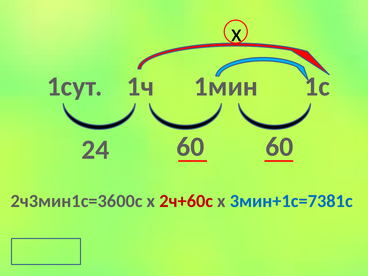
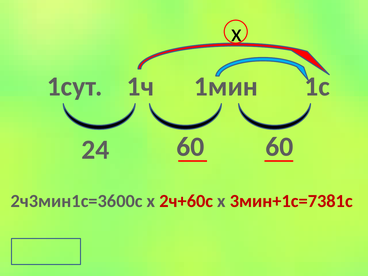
3мин+1с=7381с colour: blue -> red (291, 201)
